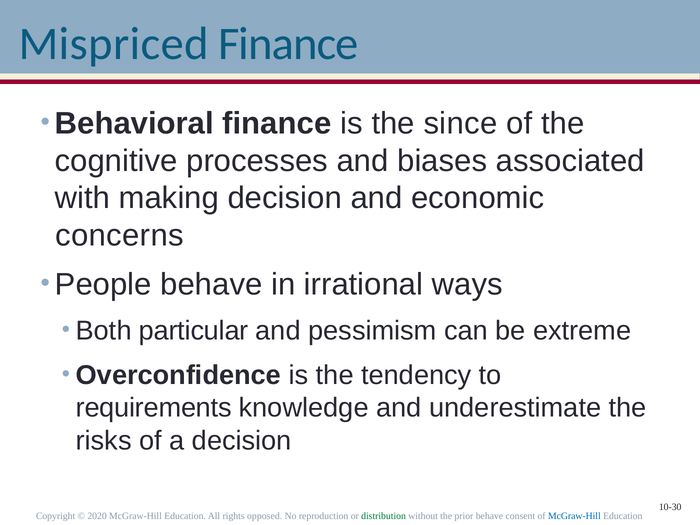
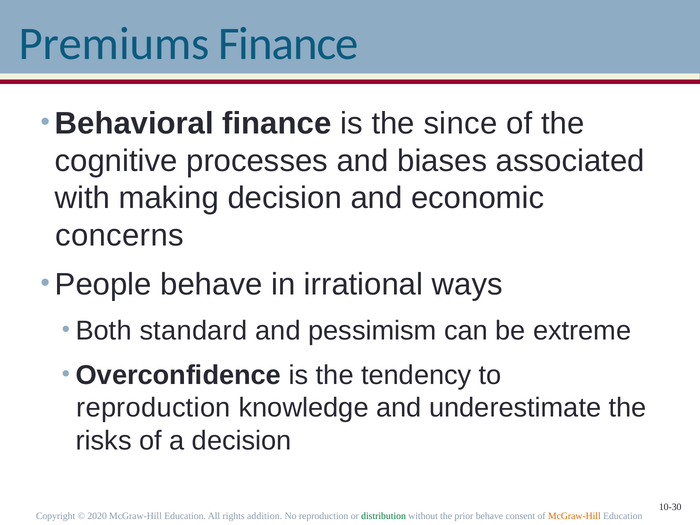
Mispriced: Mispriced -> Premiums (114, 44)
particular: particular -> standard (193, 331)
requirements: requirements -> reproduction (153, 408)
opposed: opposed -> addition (265, 516)
McGraw-Hill colour: blue -> orange (574, 516)
